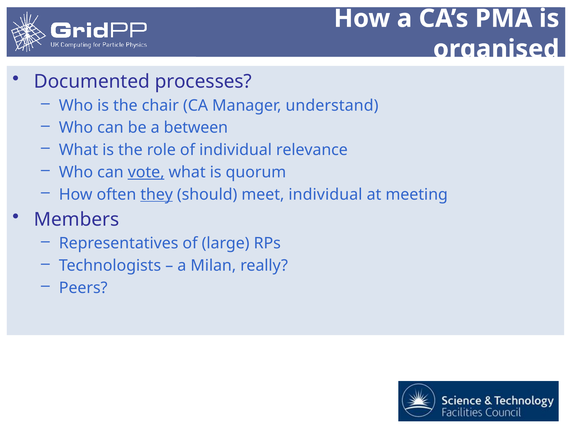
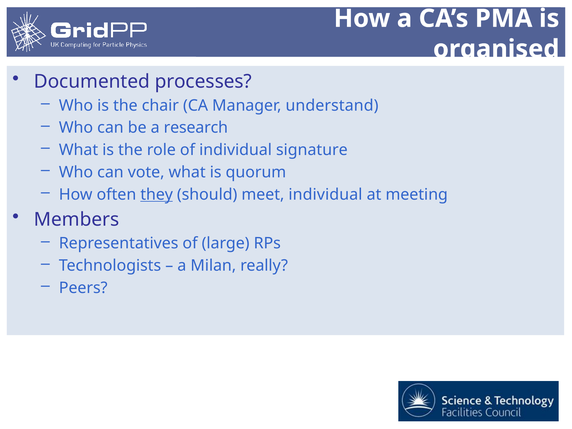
between: between -> research (196, 128)
relevance: relevance -> signature (312, 150)
vote underline: present -> none (146, 172)
